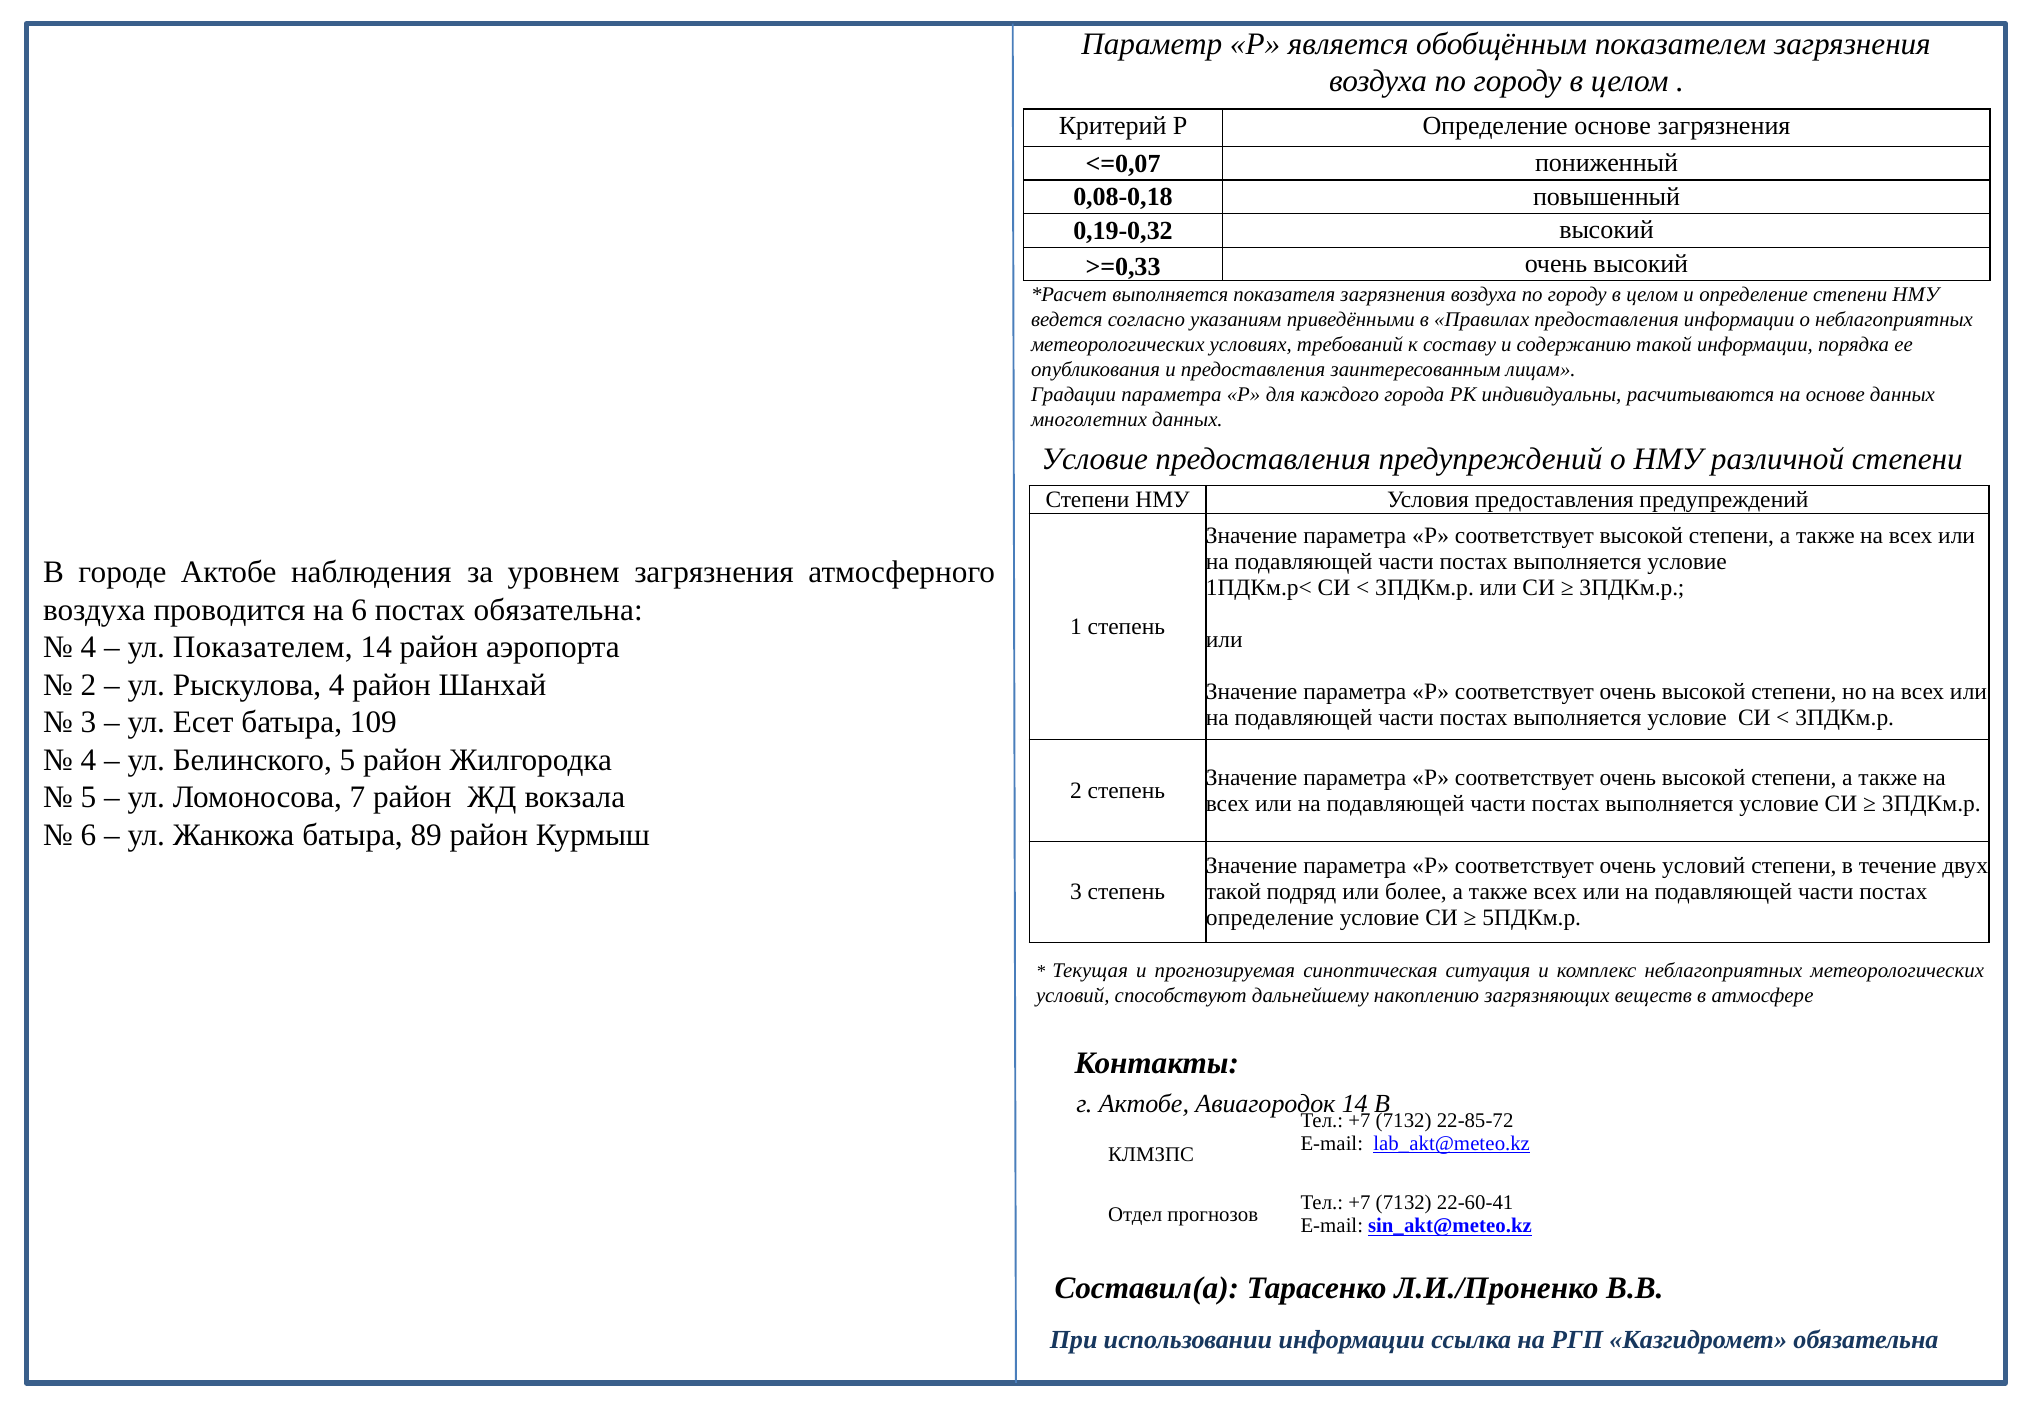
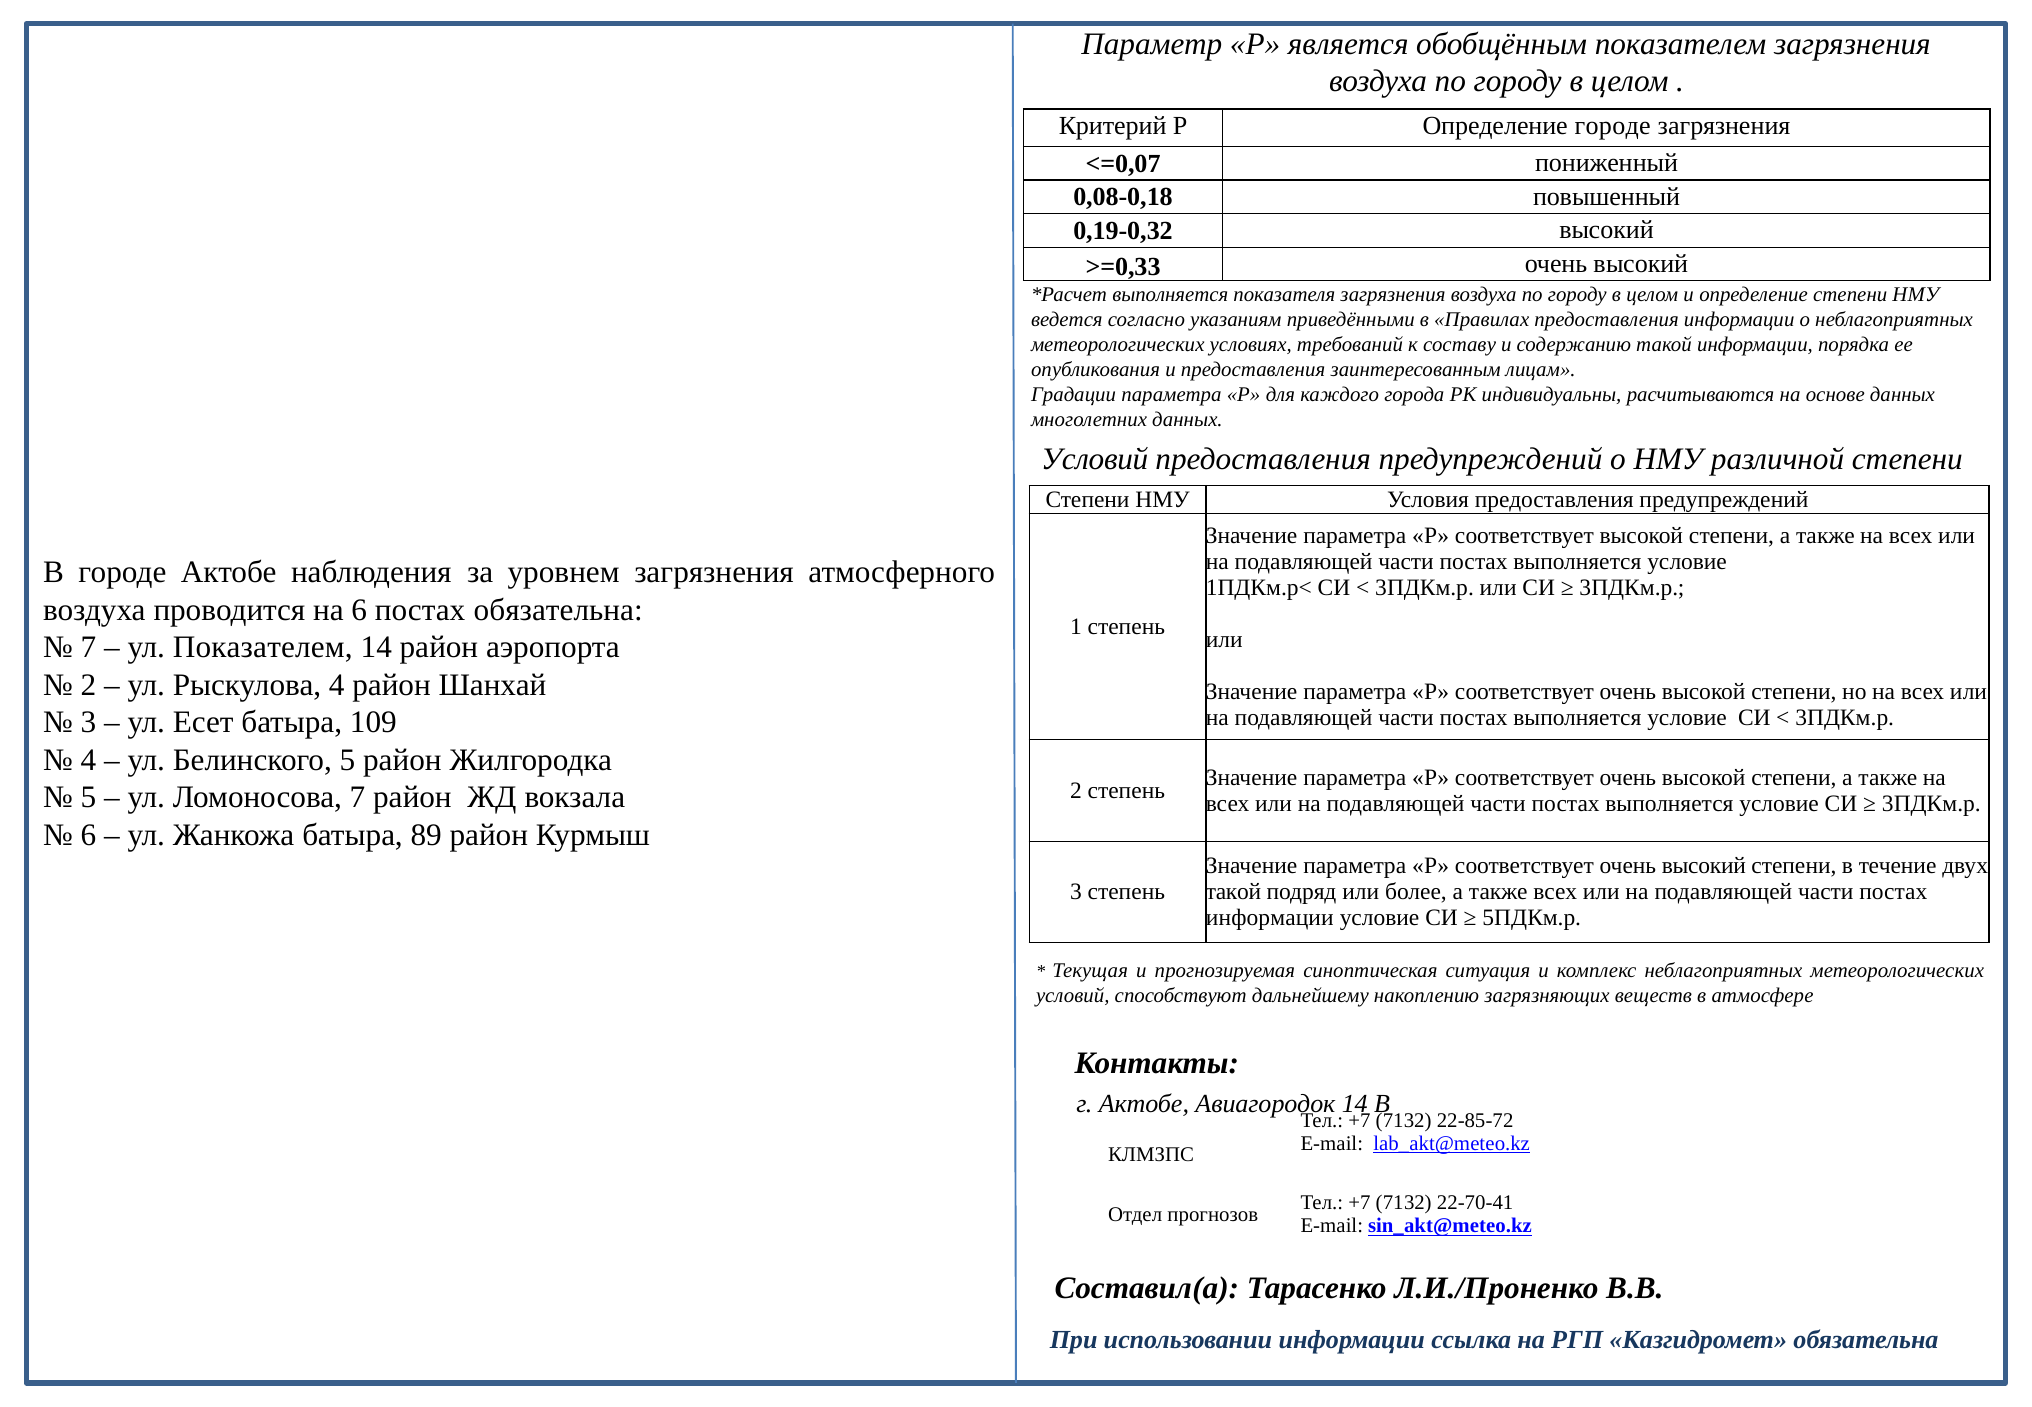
Определение основе: основе -> городе (1613, 126)
Условие: Условие -> Условий (1095, 459)
4: 4 -> 7 (89, 647)
соответствует очень условий: условий -> высокий (1704, 866)
определение: определение -> информации (1270, 918)
22-60-41: 22-60-41 -> 22-70-41 (1475, 1203)
